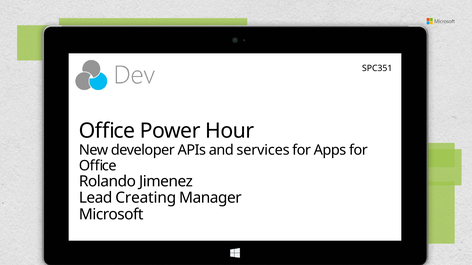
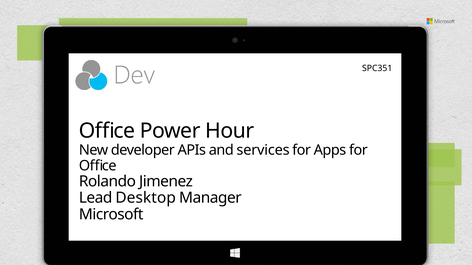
Creating: Creating -> Desktop (146, 198)
